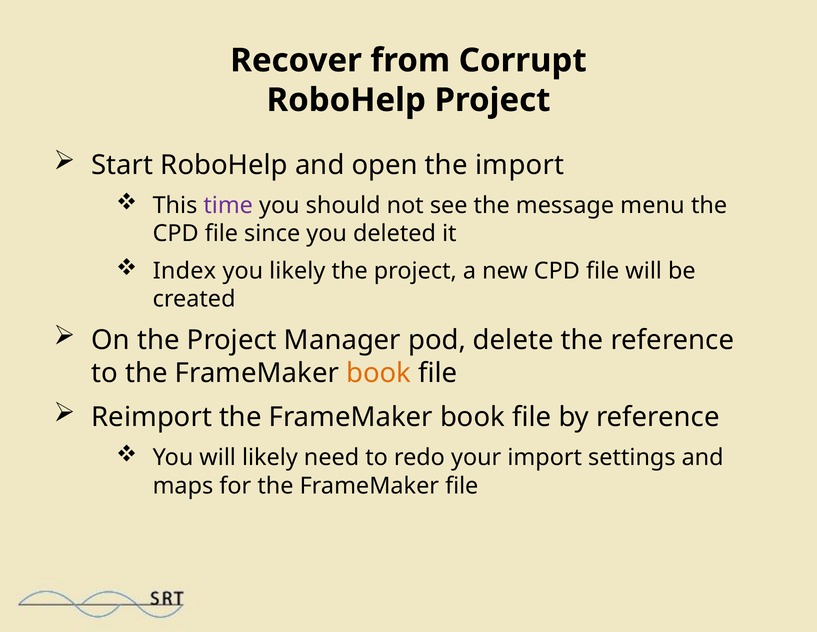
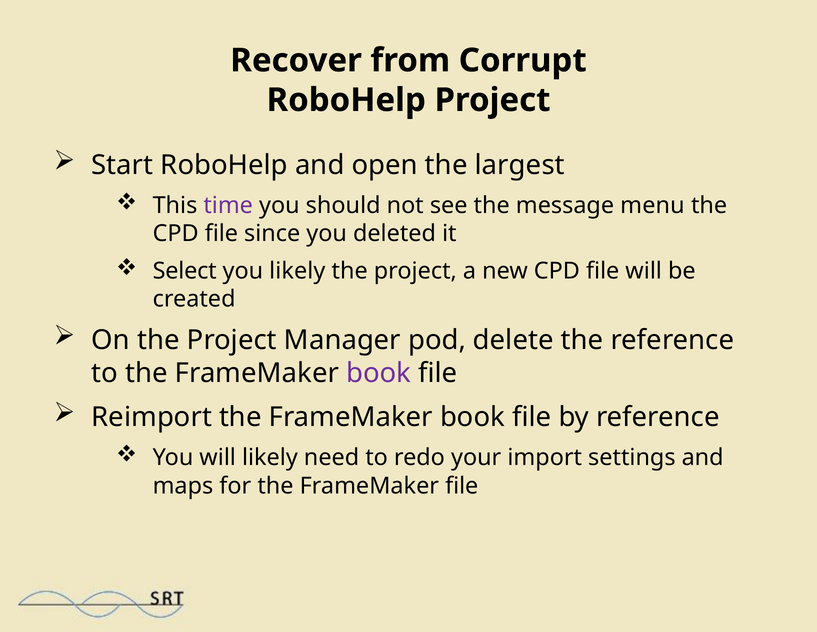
the import: import -> largest (520, 165)
Index: Index -> Select (185, 271)
book colour: orange -> purple (379, 373)
